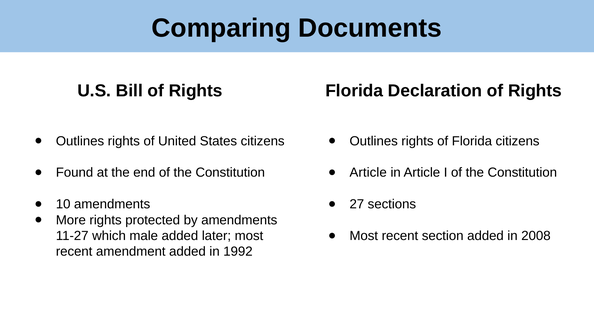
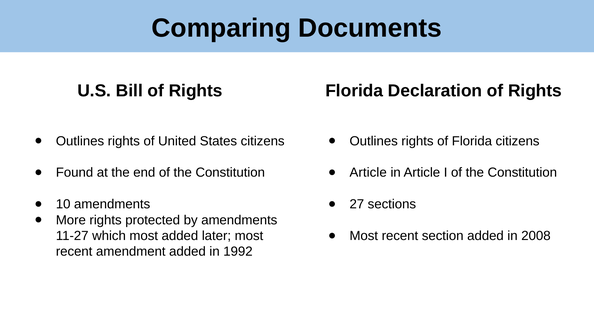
which male: male -> most (144, 236)
